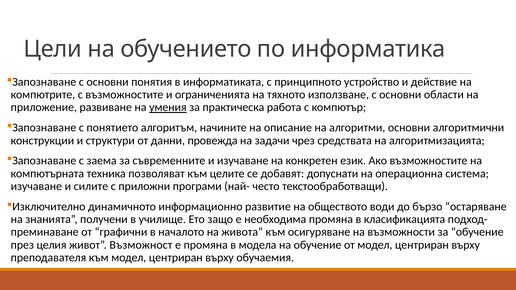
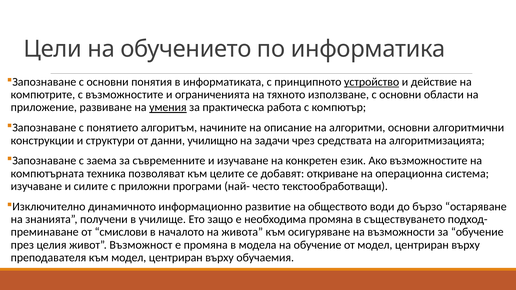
устройство underline: none -> present (372, 82)
провежда: провежда -> училищно (213, 141)
допуснати: допуснати -> откриване (333, 174)
класификацията: класификацията -> съществуването (405, 219)
графични: графични -> смислови (121, 232)
